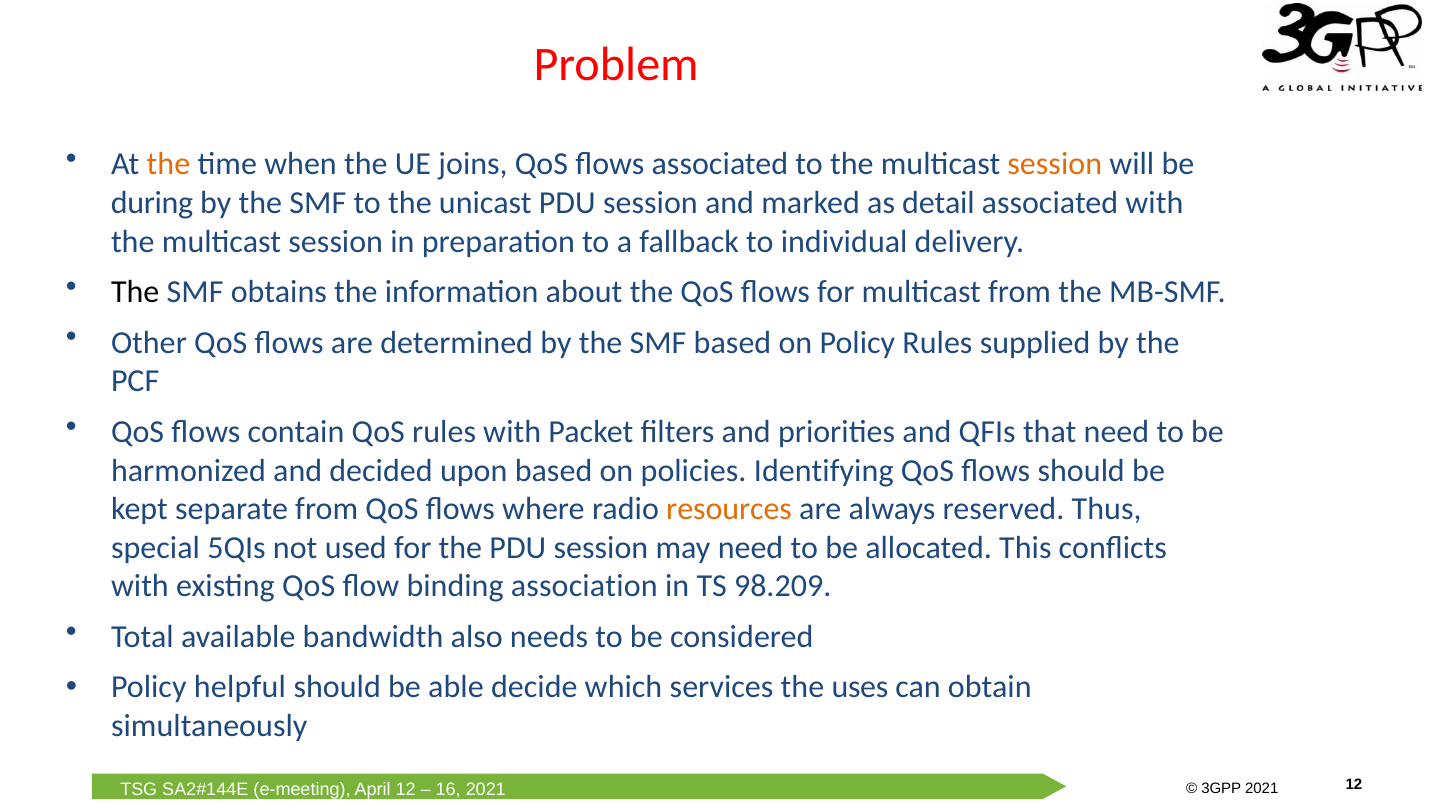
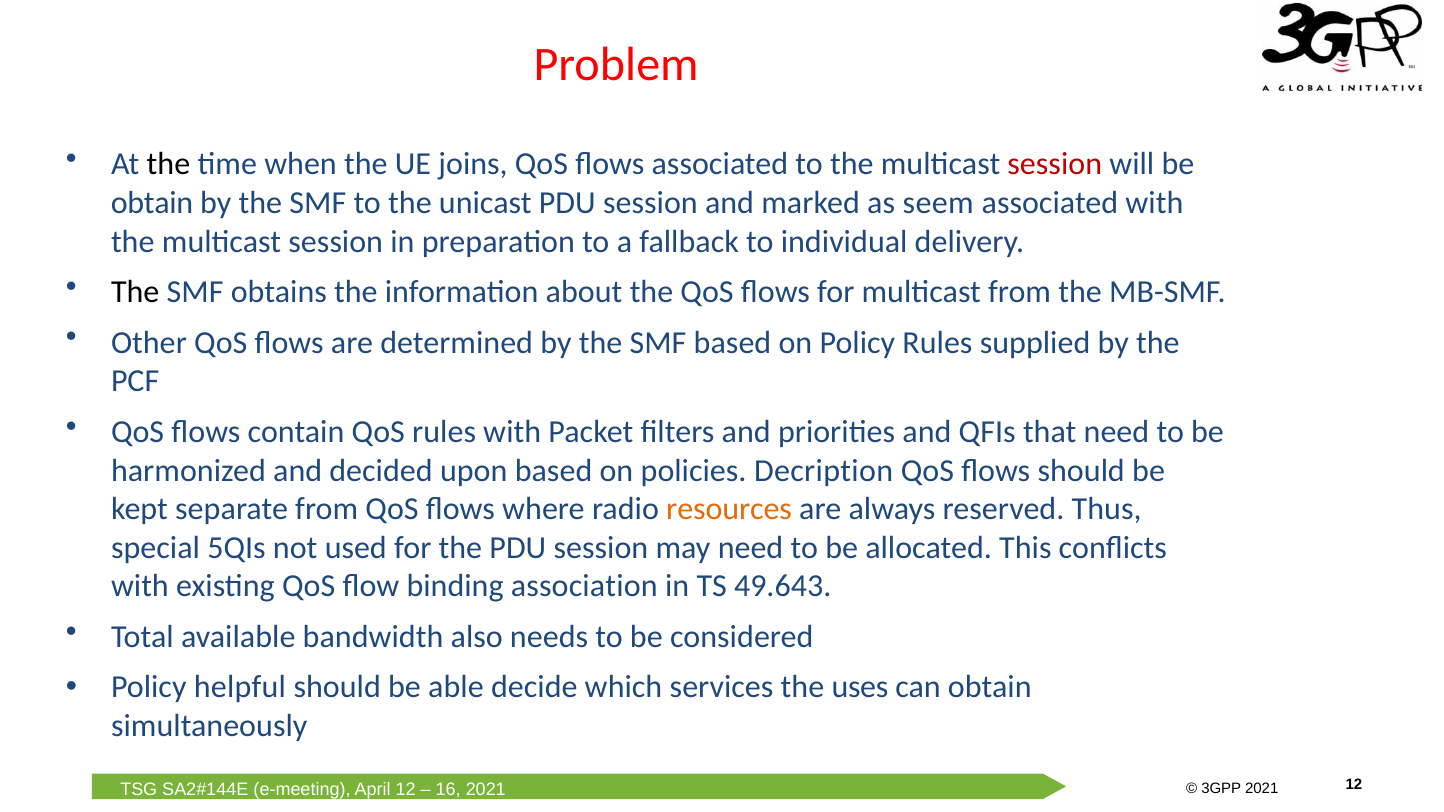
the colour: orange -> black (168, 164)
session colour: orange -> red (1055, 164)
during: during -> obtain (152, 203)
detail: detail -> seem (938, 203)
Identifying: Identifying -> Decription (824, 471)
98.209: 98.209 -> 49.643 (783, 586)
